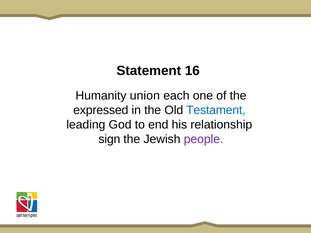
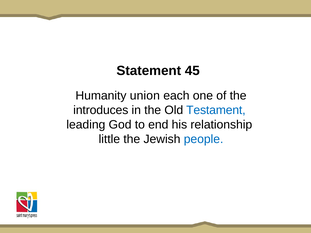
16: 16 -> 45 (192, 71)
expressed: expressed -> introduces (101, 110)
sign: sign -> little (109, 139)
people colour: purple -> blue (204, 139)
